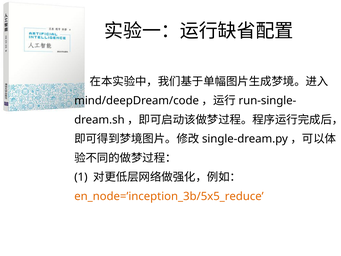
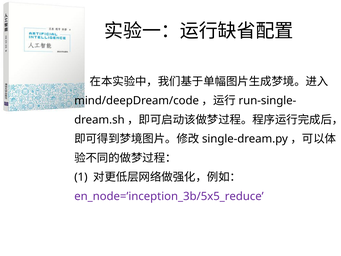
en_node=’inception_3b/5x5_reduce colour: orange -> purple (169, 196)
